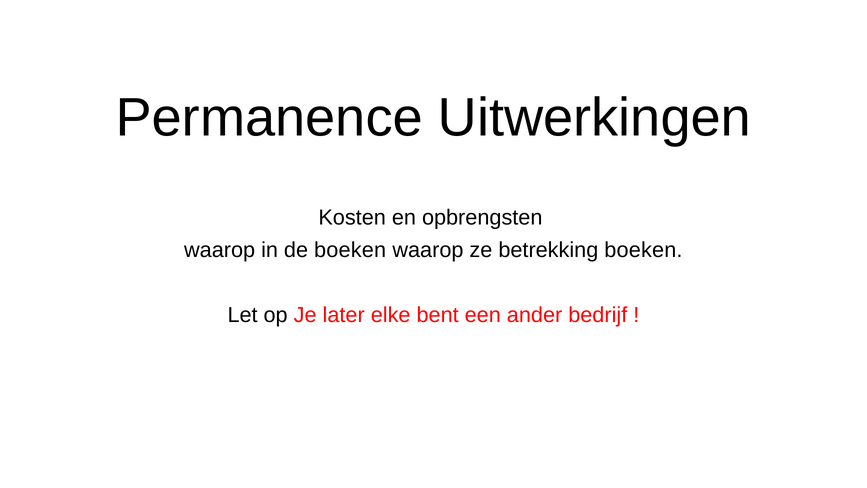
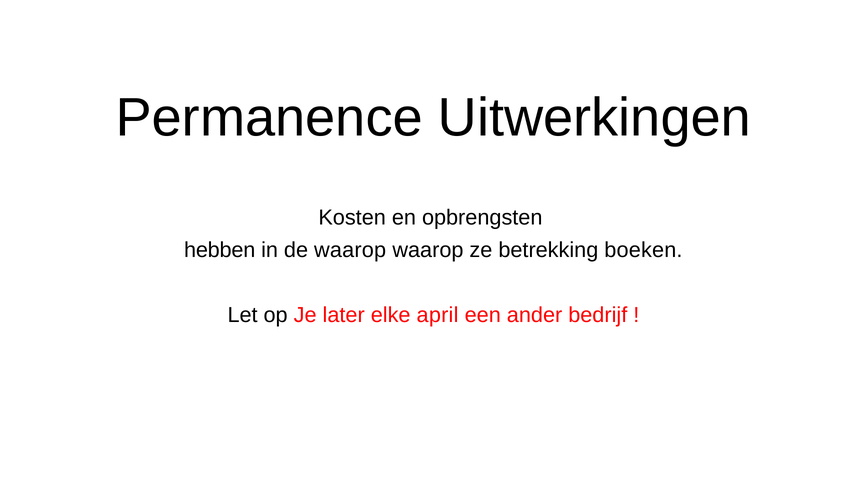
waarop: waarop -> hebben (220, 250)
de boeken: boeken -> waarop (350, 250)
bent: bent -> april (438, 315)
